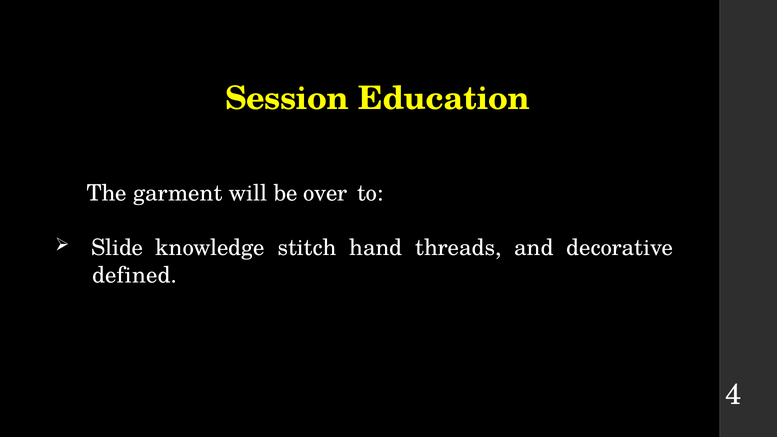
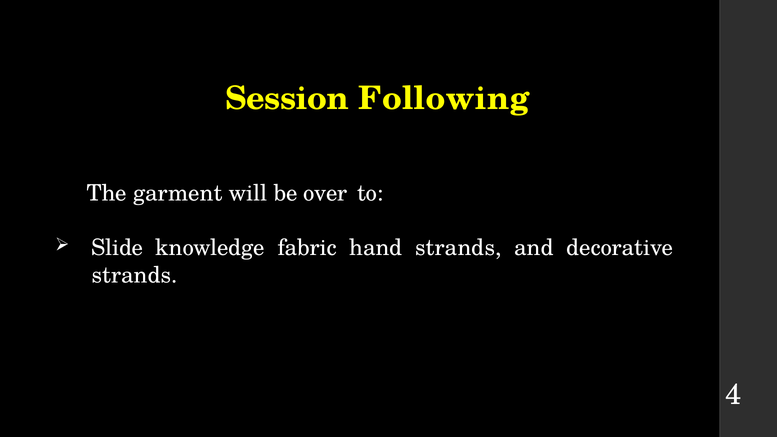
Education: Education -> Following (444, 99)
stitch: stitch -> fabric (307, 248)
hand threads: threads -> strands (458, 248)
defined: defined -> strands (135, 275)
